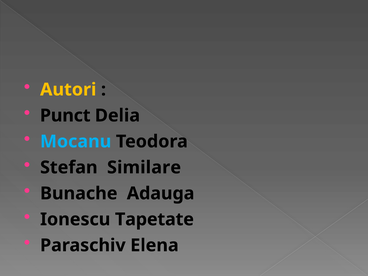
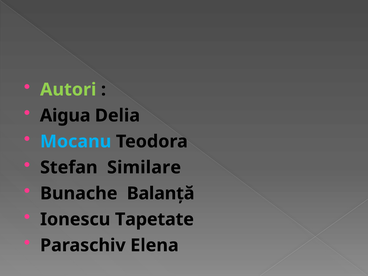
Autori colour: yellow -> light green (68, 90)
Punct: Punct -> Aigua (65, 116)
Adauga: Adauga -> Balanță (161, 193)
